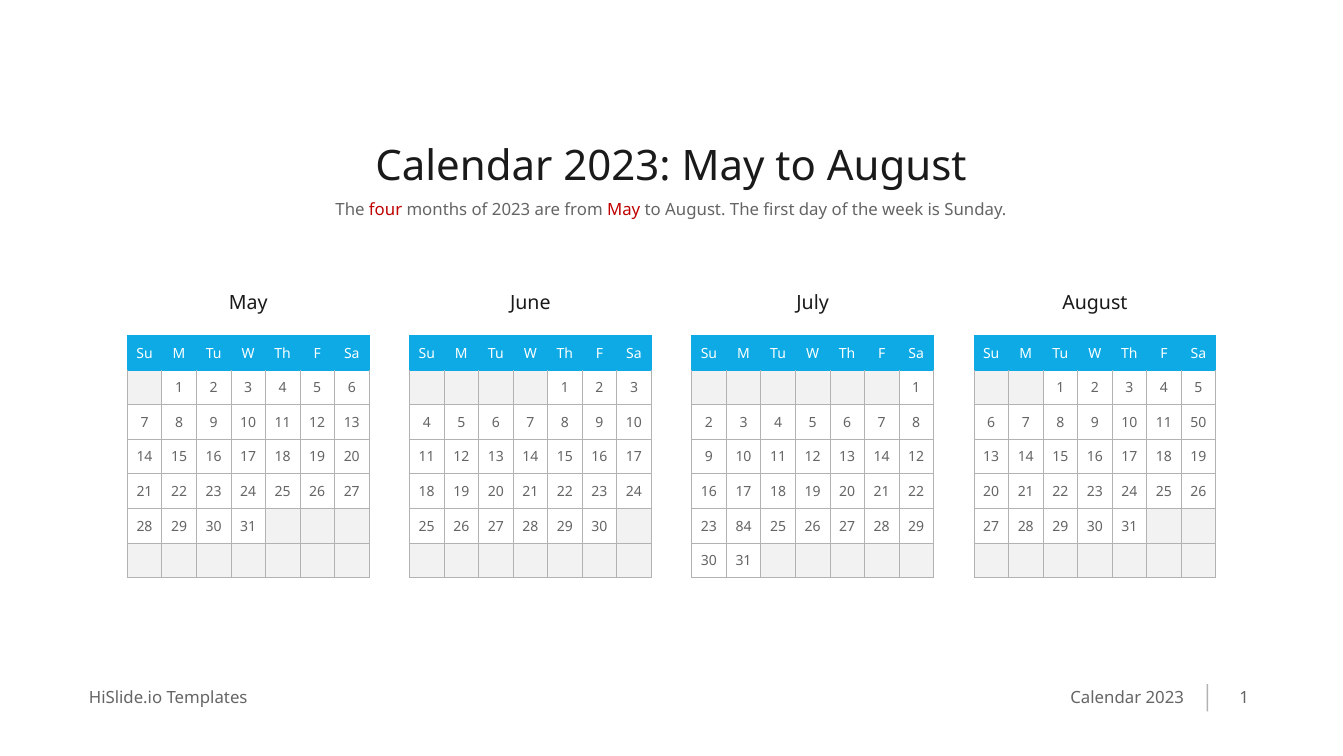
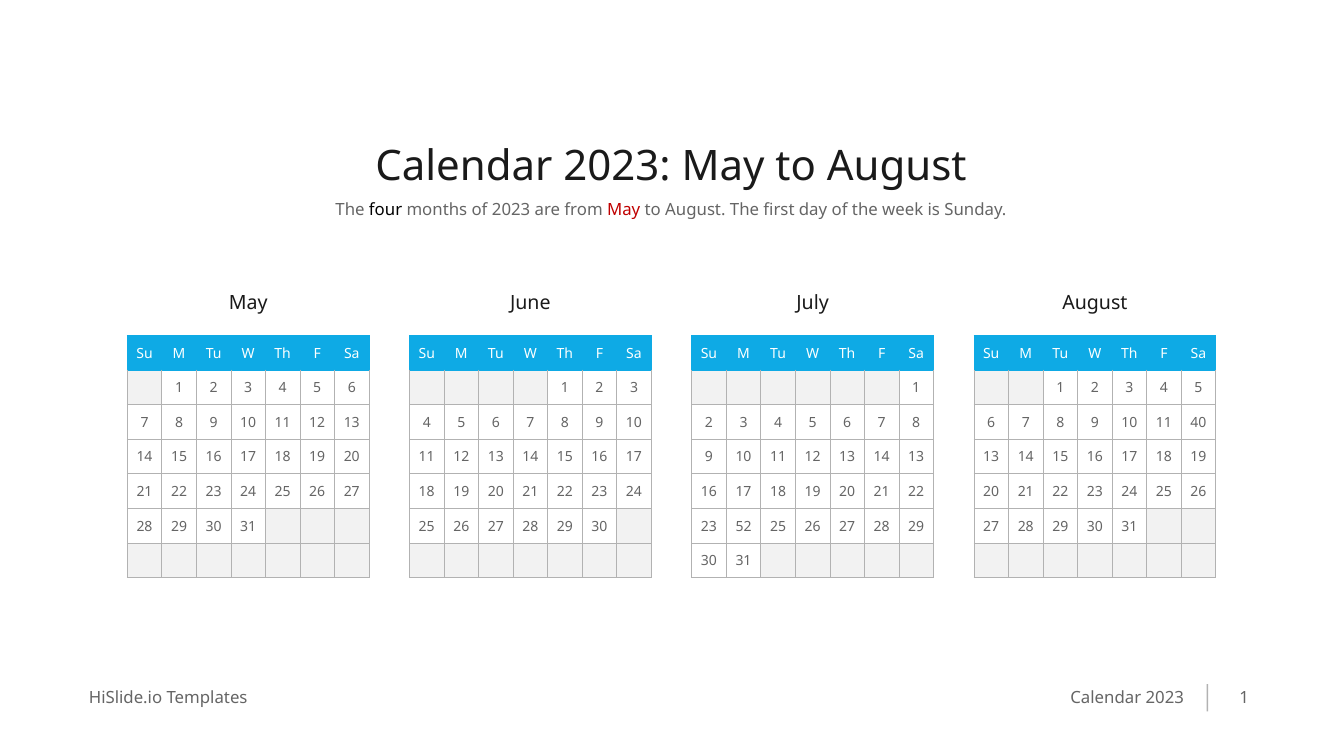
four colour: red -> black (386, 210)
50: 50 -> 40 (1198, 422)
14 12: 12 -> 13 (916, 457)
84: 84 -> 52 (744, 526)
